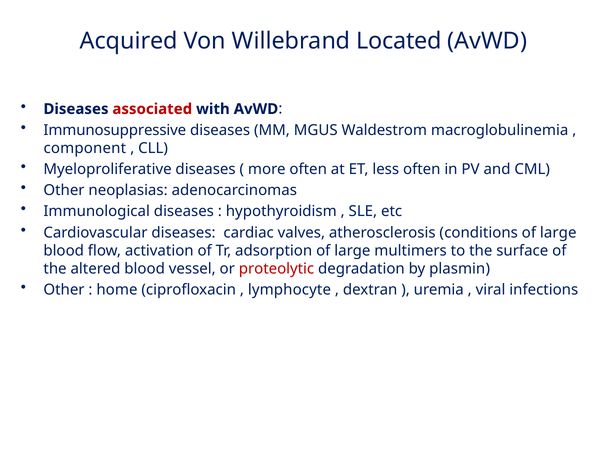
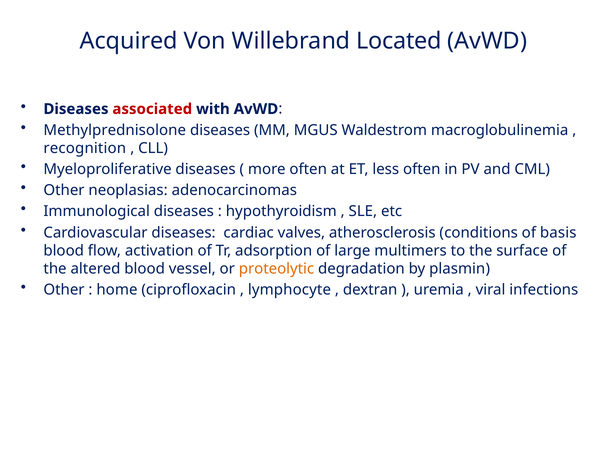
Immunosuppressive: Immunosuppressive -> Methylprednisolone (115, 130)
component: component -> recognition (85, 148)
conditions of large: large -> basis (558, 232)
proteolytic colour: red -> orange (277, 268)
